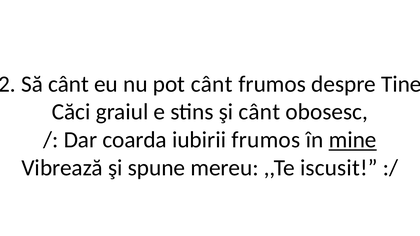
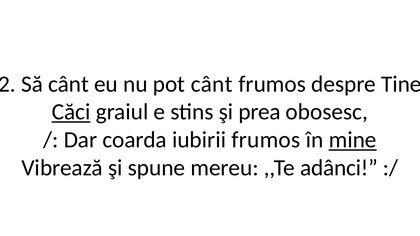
Căci underline: none -> present (71, 112)
şi cânt: cânt -> prea (260, 112)
iscusit: iscusit -> adânci (339, 168)
